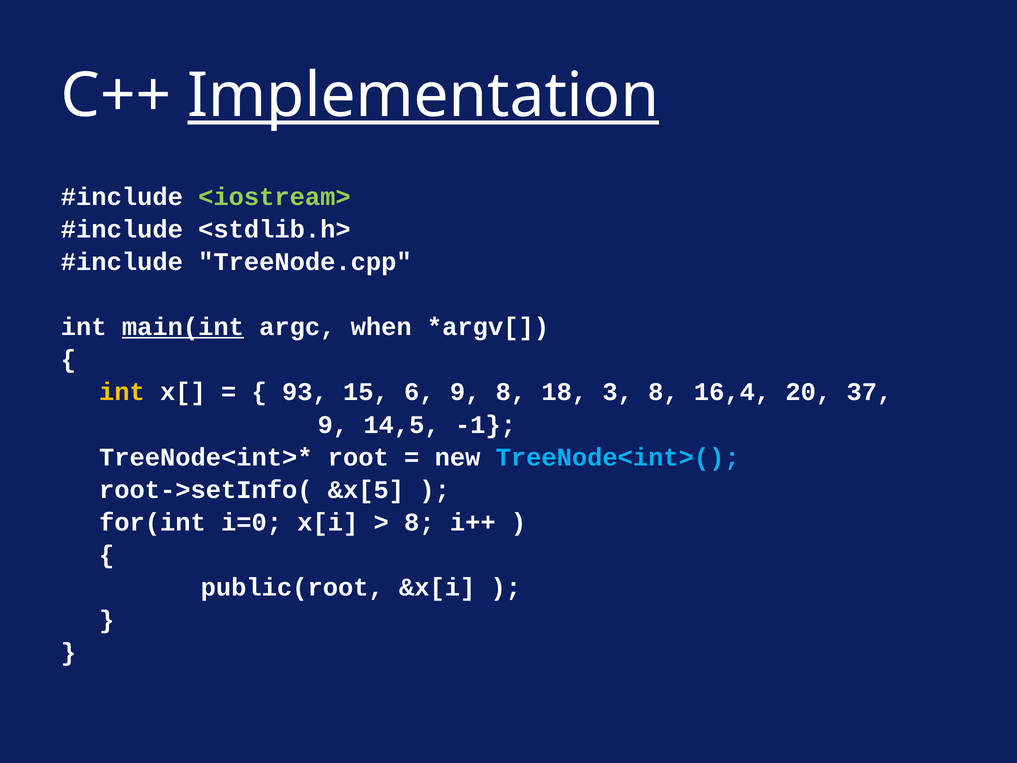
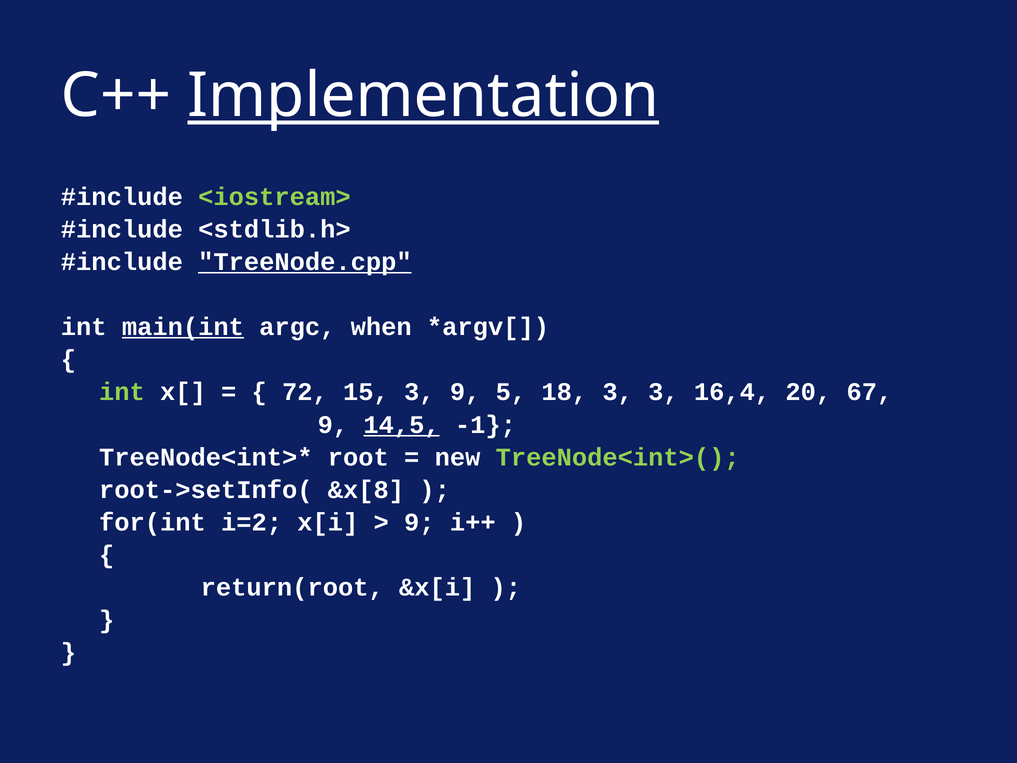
TreeNode.cpp underline: none -> present (305, 262)
int colour: yellow -> light green (122, 392)
93: 93 -> 72 (305, 392)
15 6: 6 -> 3 (419, 392)
9 8: 8 -> 5 (511, 392)
3 8: 8 -> 3 (663, 392)
37: 37 -> 67 (869, 392)
14,5 underline: none -> present (402, 424)
TreeNode<int>( colour: light blue -> light green (618, 457)
&x[5: &x[5 -> &x[8 (366, 490)
i=0: i=0 -> i=2 (252, 522)
8: 8 -> 9 (419, 522)
public(root: public(root -> return(root (292, 587)
